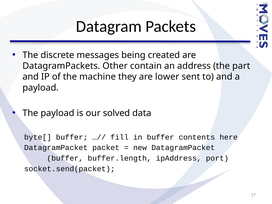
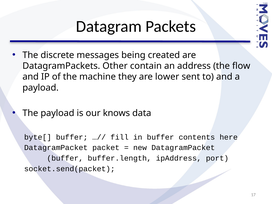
part: part -> flow (241, 66)
solved: solved -> knows (116, 113)
